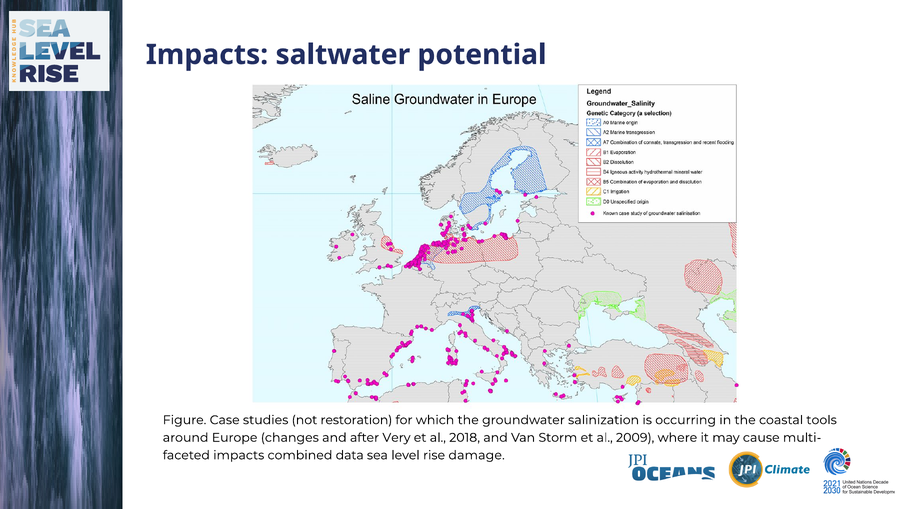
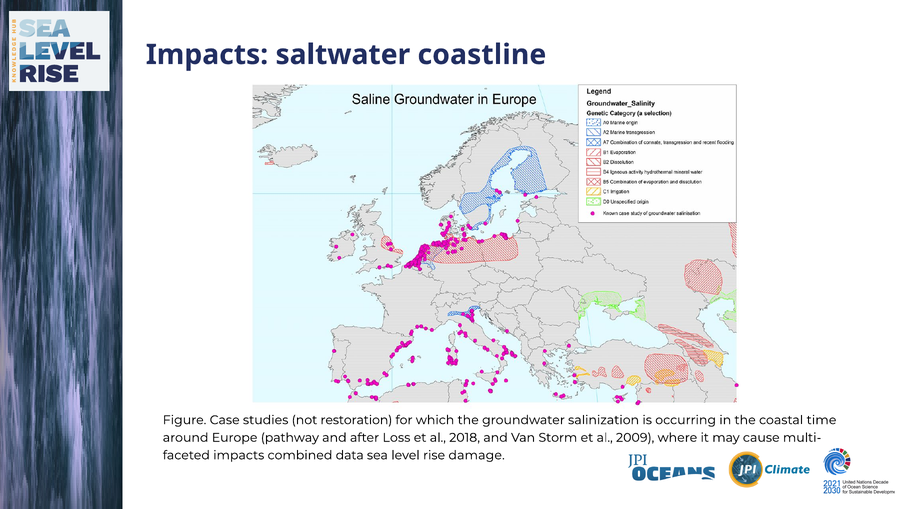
potential: potential -> coastline (482, 55)
tools: tools -> time (822, 420)
changes: changes -> pathway (290, 438)
Very: Very -> Loss (396, 438)
